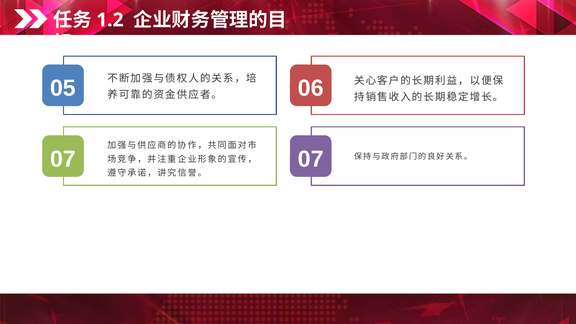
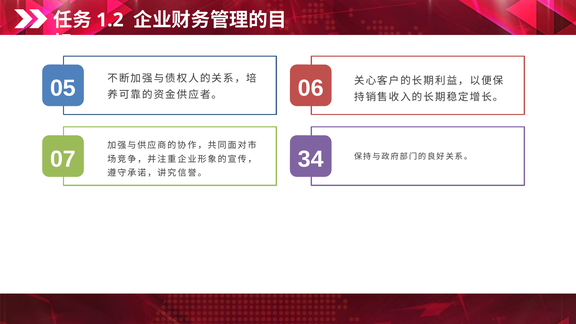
07 07: 07 -> 34 (311, 159)
